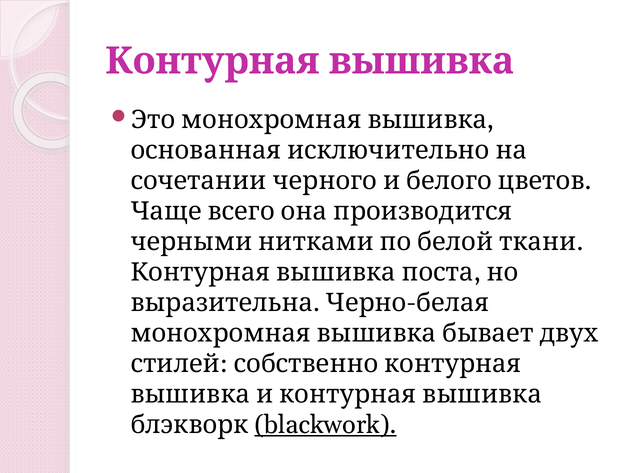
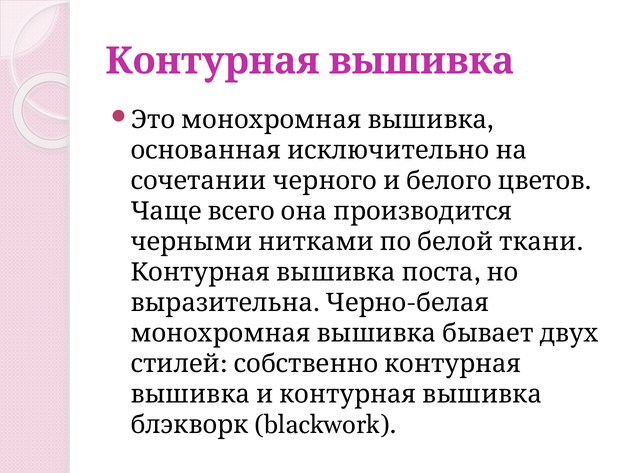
blackwork underline: present -> none (326, 425)
